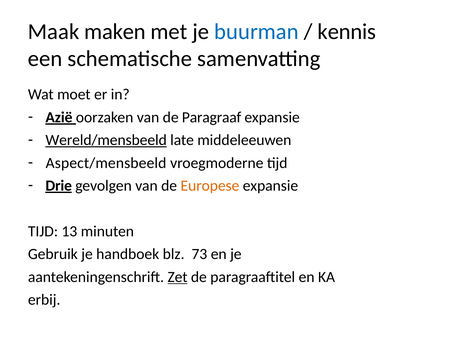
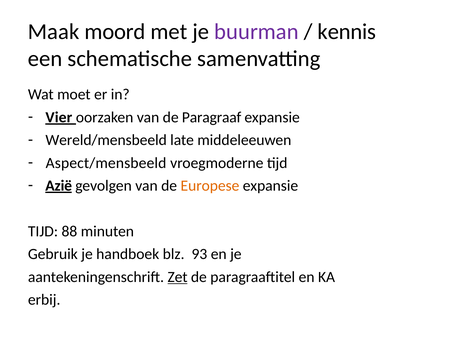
maken: maken -> moord (115, 31)
buurman colour: blue -> purple (257, 31)
Azië: Azië -> Vier (59, 117)
Wereld/mensbeeld underline: present -> none (106, 140)
Drie: Drie -> Azië (59, 185)
13: 13 -> 88 (69, 231)
73: 73 -> 93 (199, 254)
